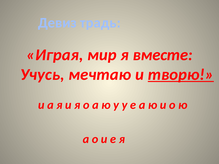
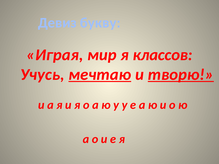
традь: традь -> букву (100, 23)
вместе: вместе -> классов (163, 55)
мечтаю underline: none -> present (100, 75)
